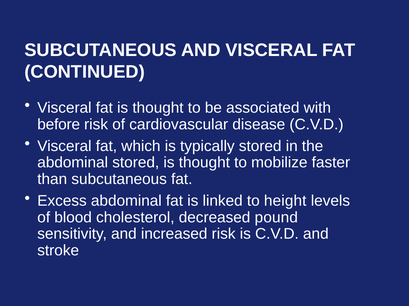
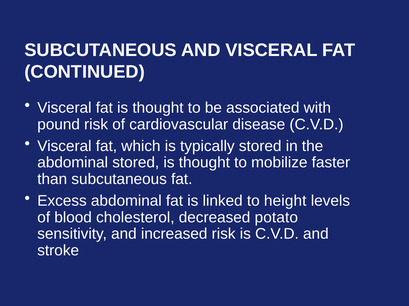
before: before -> pound (59, 125)
pound: pound -> potato (276, 218)
